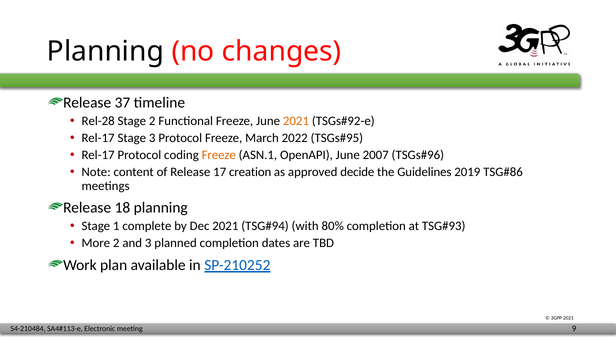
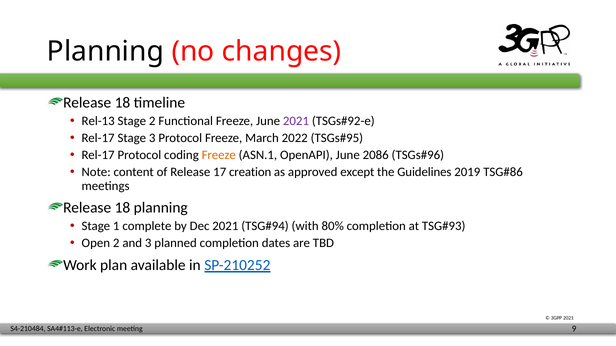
37: 37 -> 18 (122, 103)
Rel-28: Rel-28 -> Rel-13 (98, 121)
2021 colour: orange -> purple (296, 121)
2007: 2007 -> 2086 (376, 155)
decide: decide -> except (357, 172)
More: More -> Open (96, 243)
